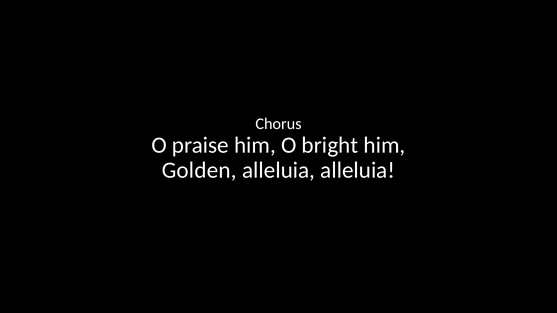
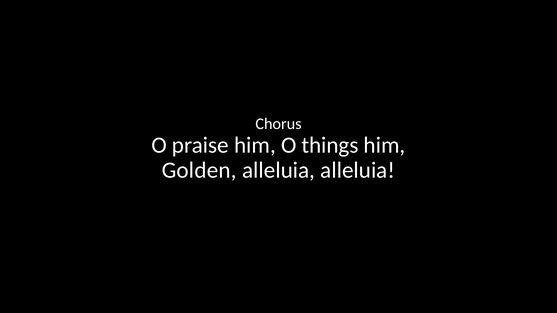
bright: bright -> things (330, 145)
